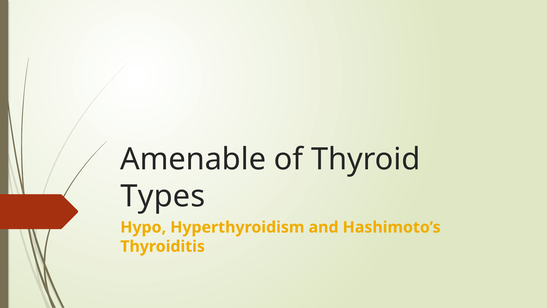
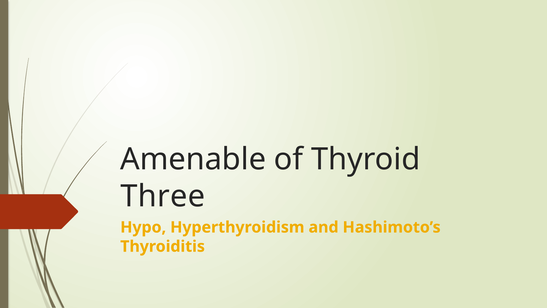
Types: Types -> Three (163, 196)
